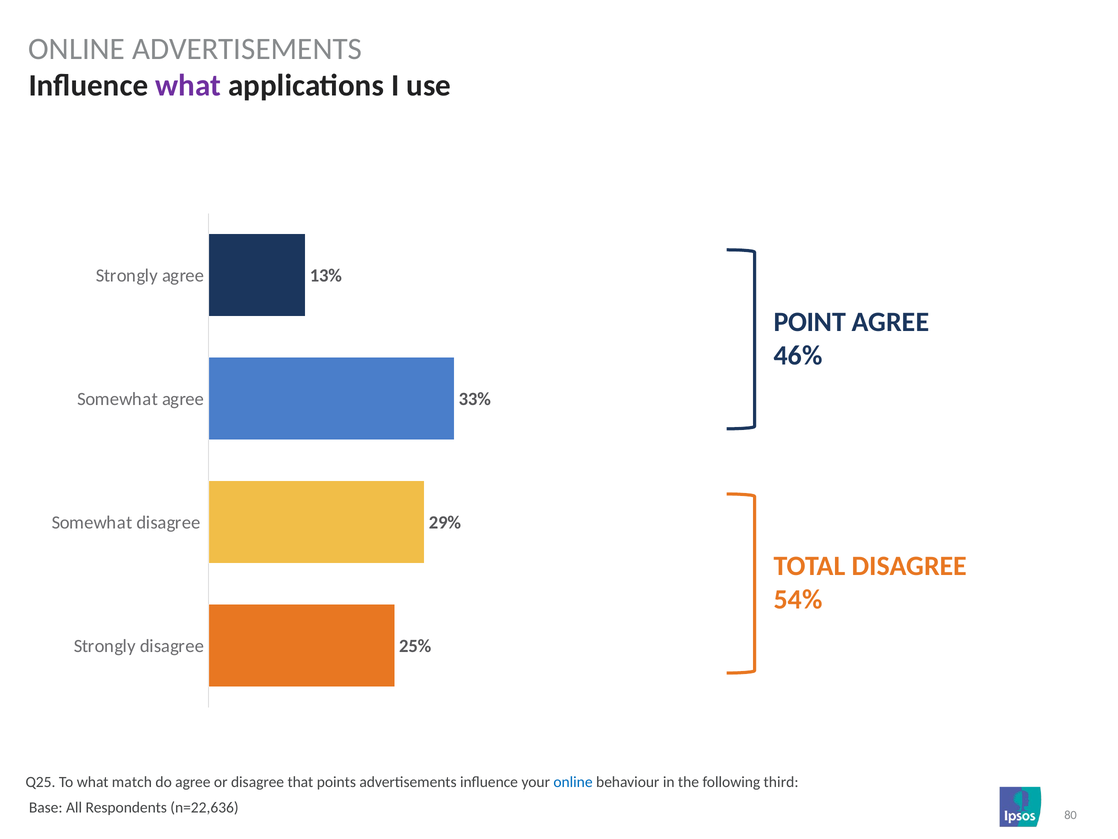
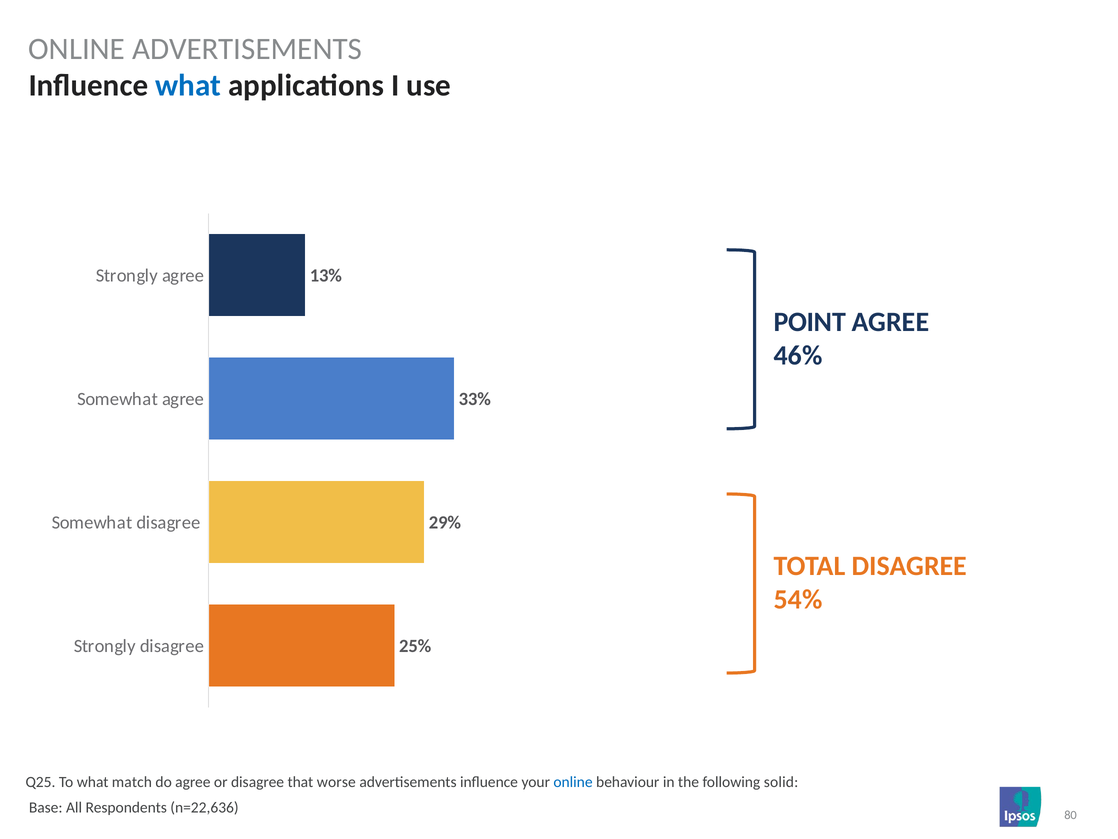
what colour: purple -> blue (188, 85)
points: points -> worse (336, 782)
third: third -> solid (781, 782)
